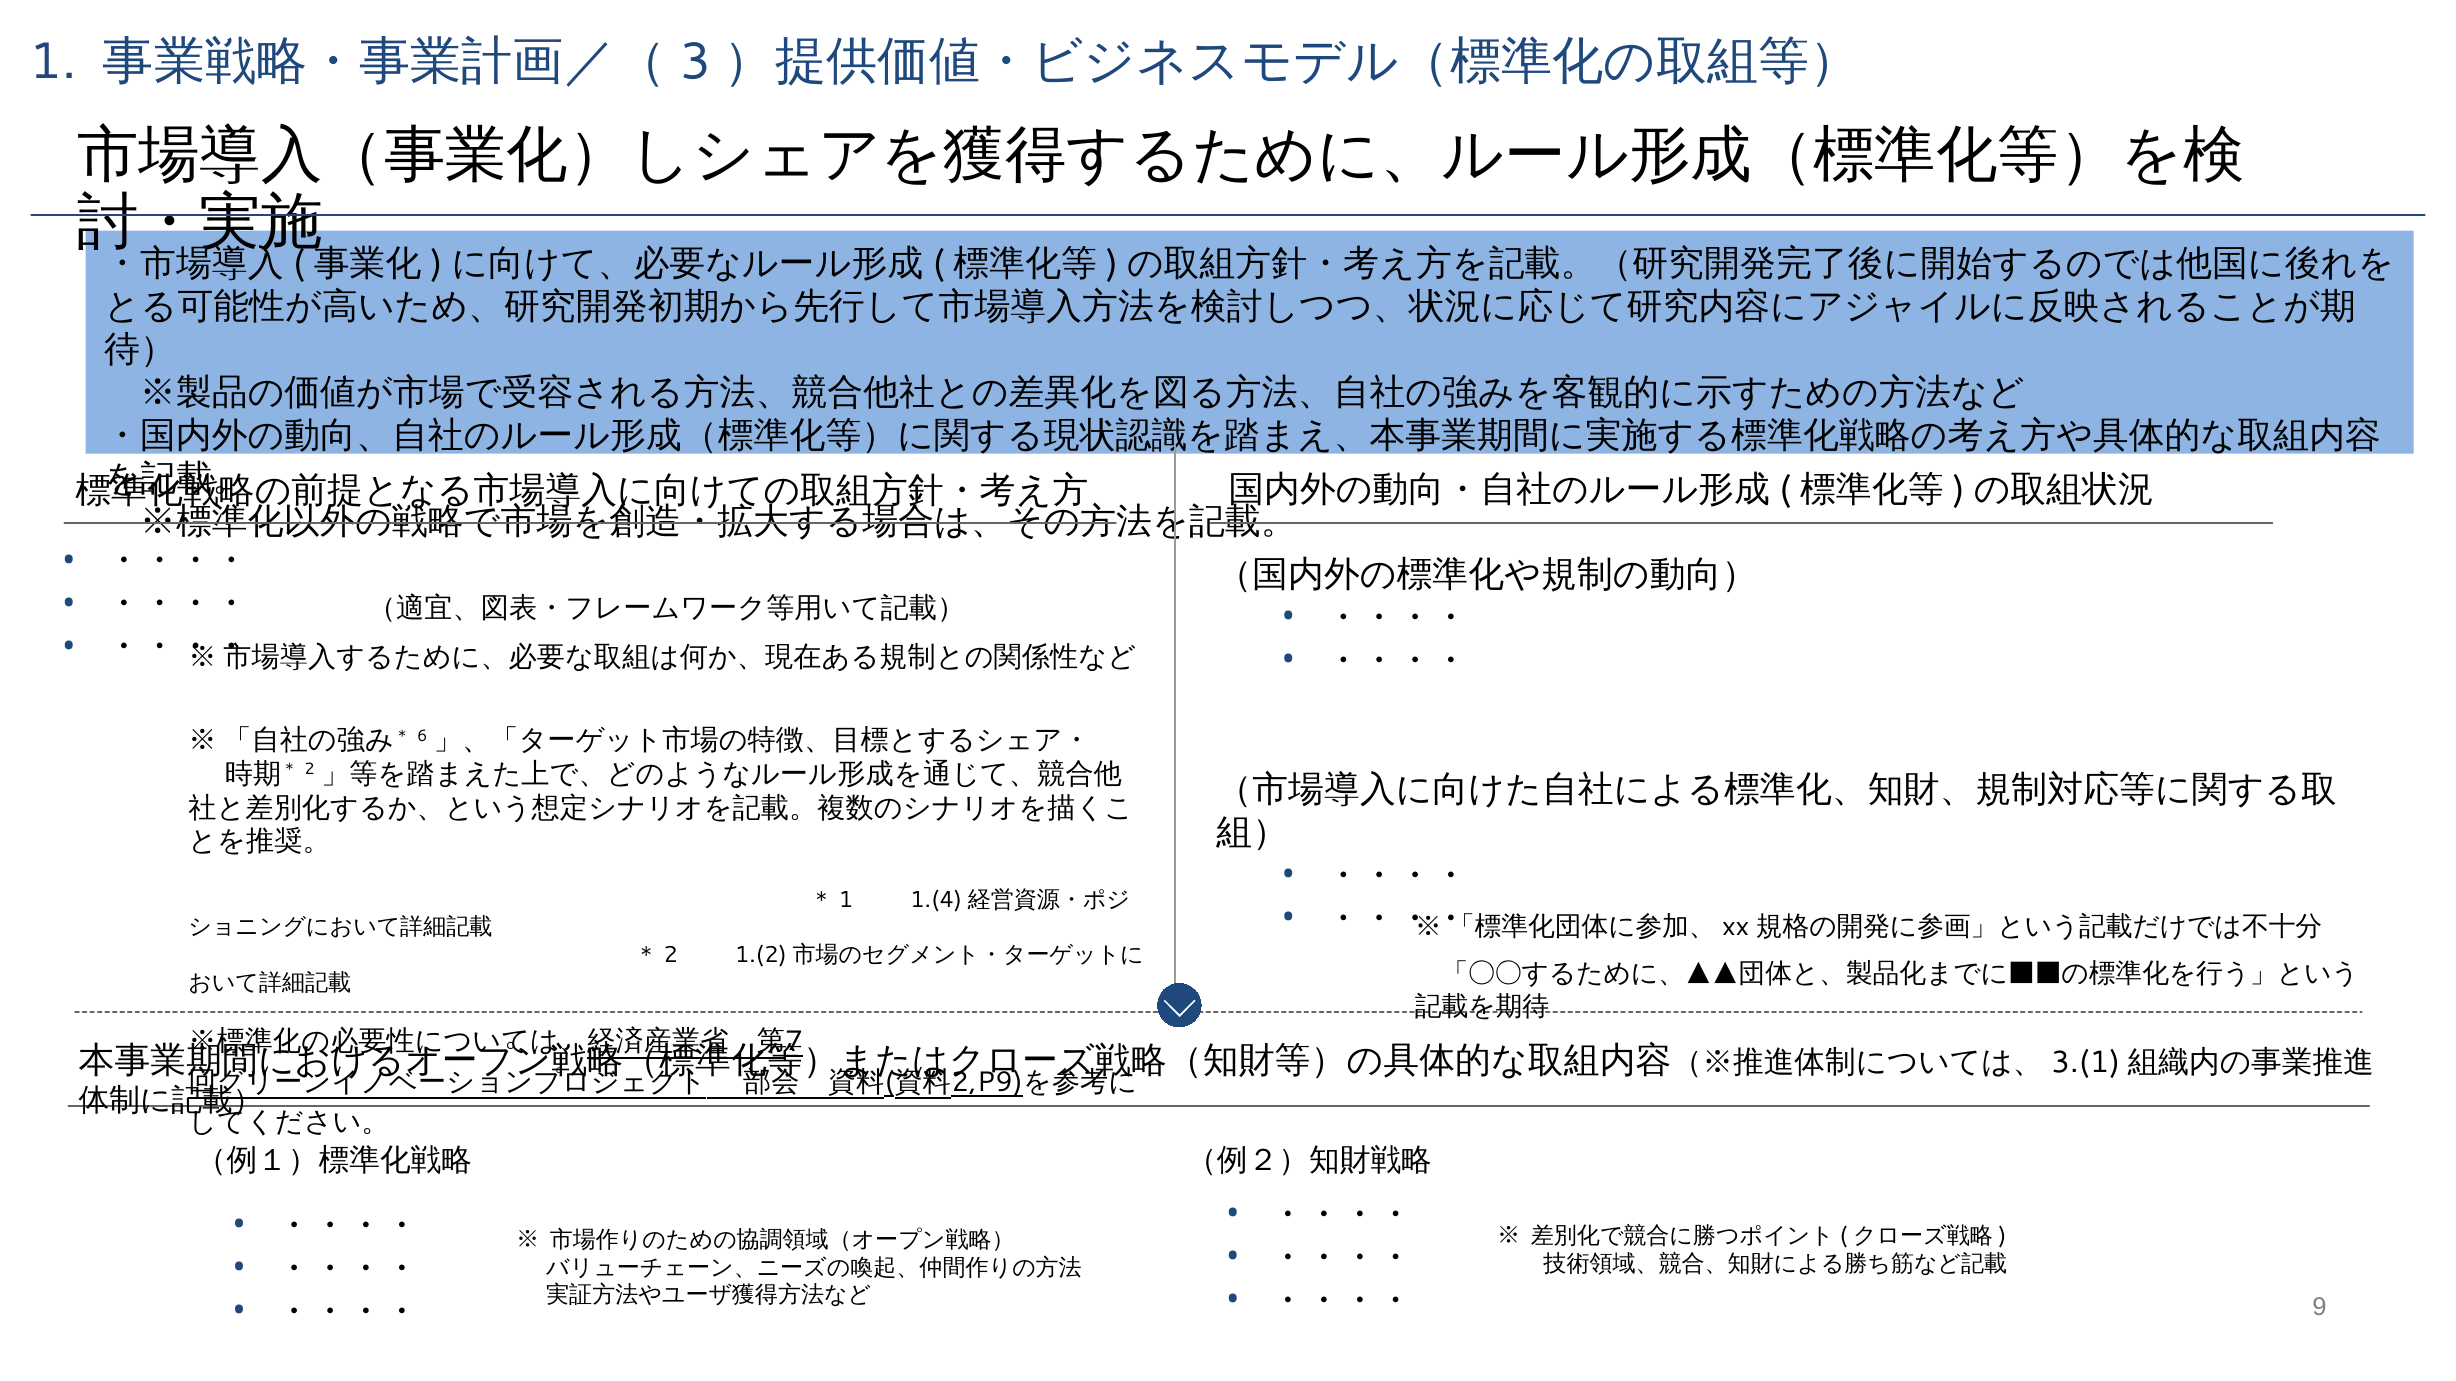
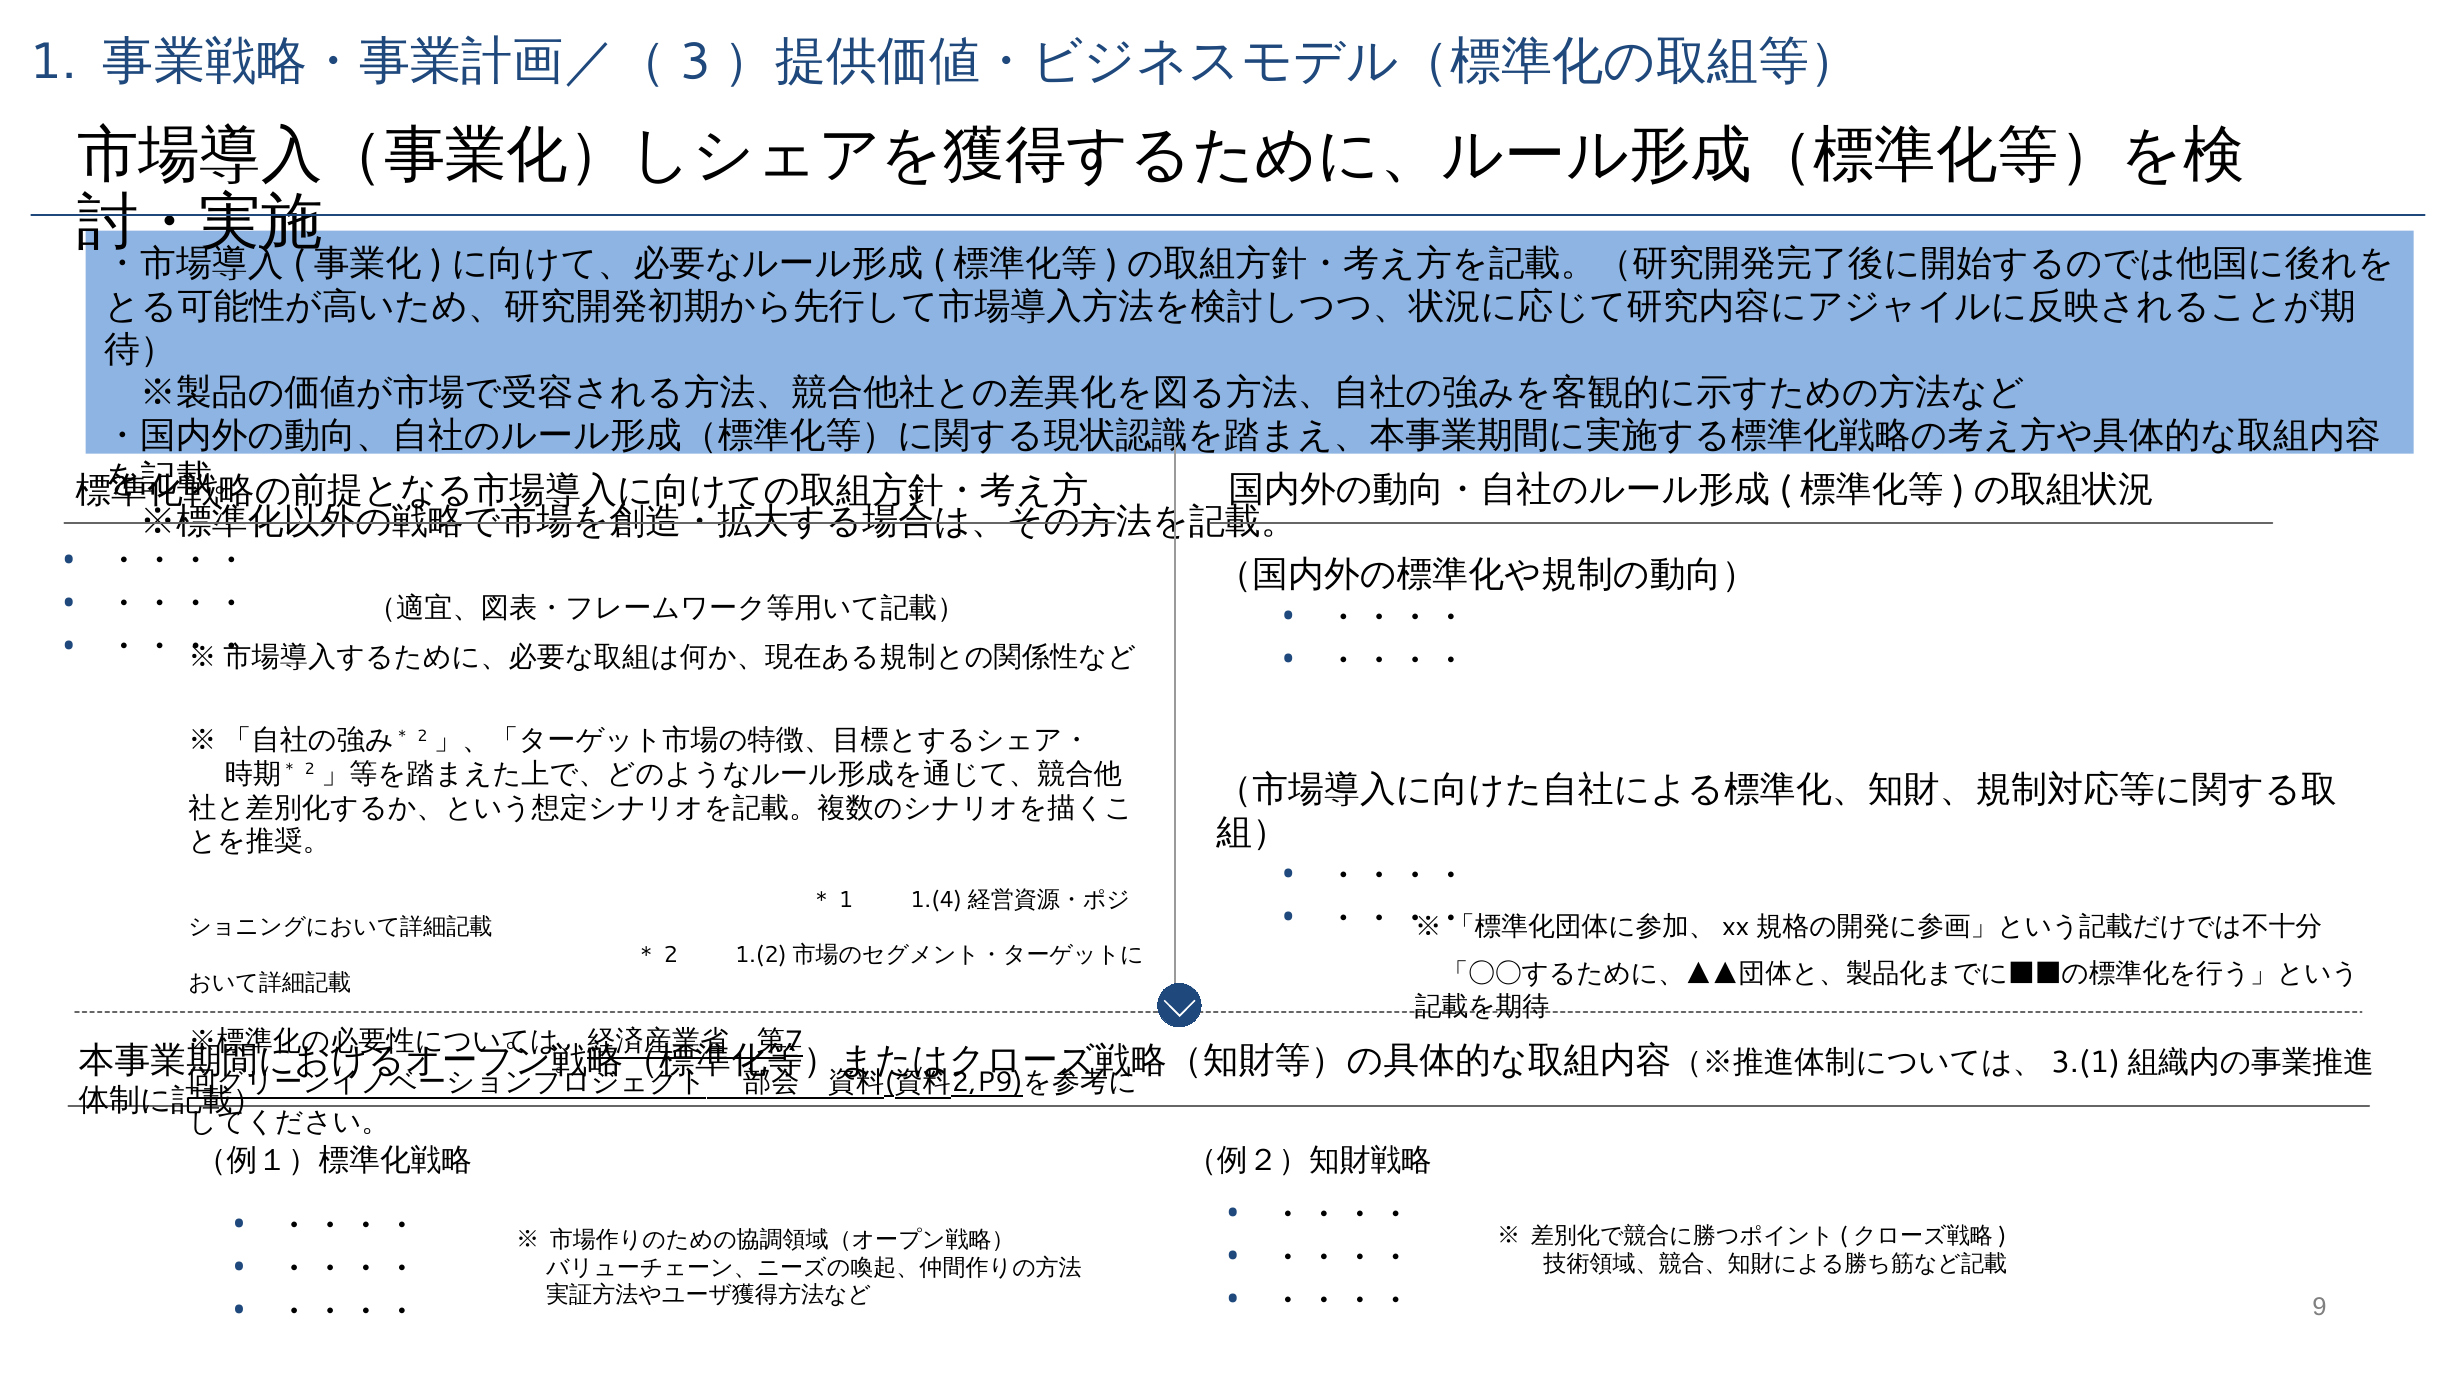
6: 6 -> 2 (422, 736)
